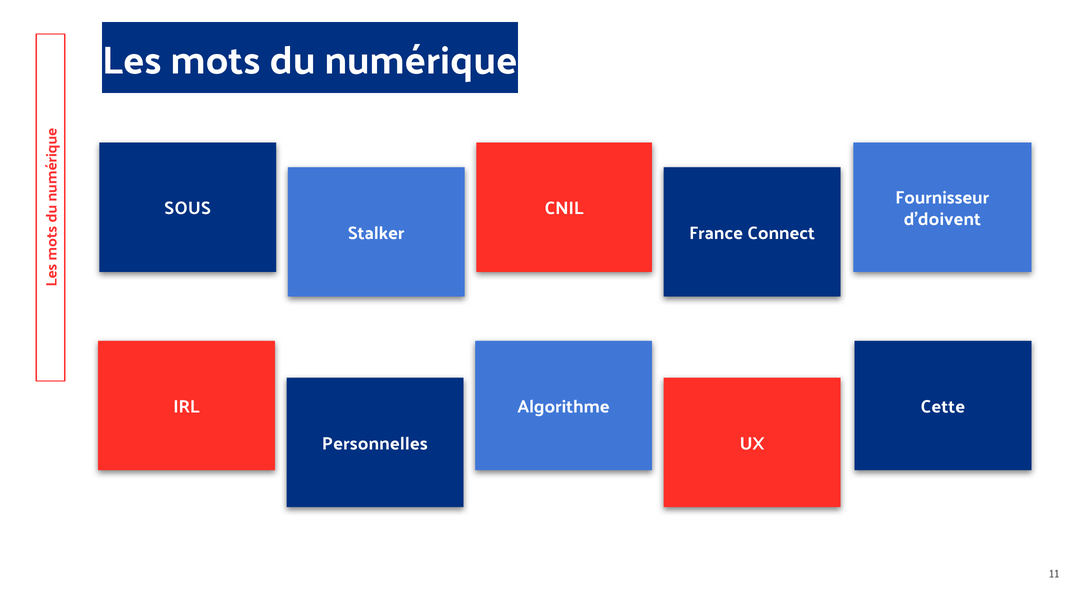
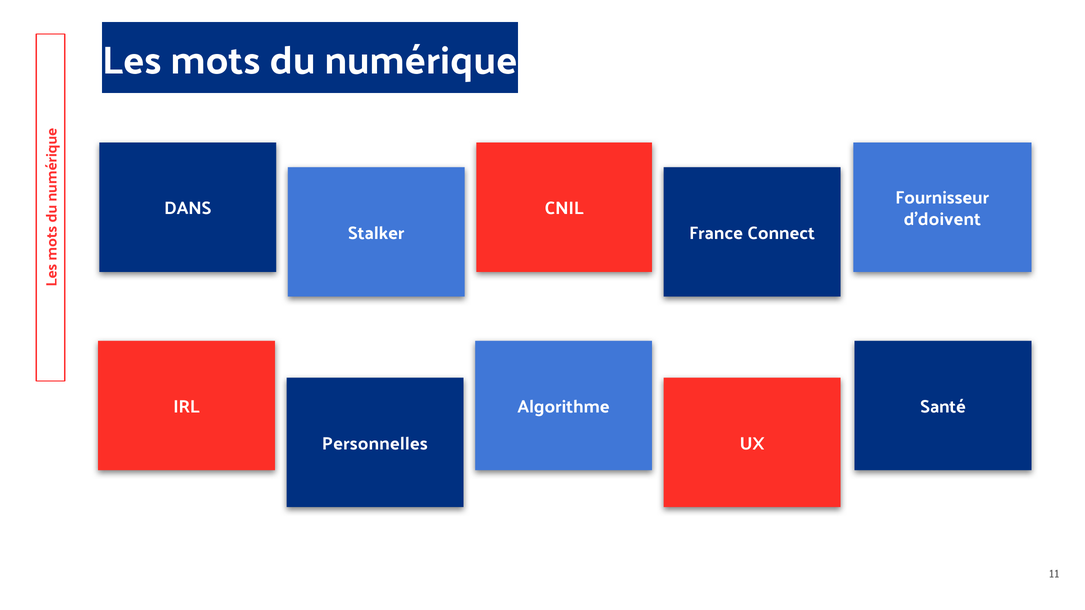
SOUS: SOUS -> DANS (188, 209)
Cette: Cette -> Santé (943, 407)
